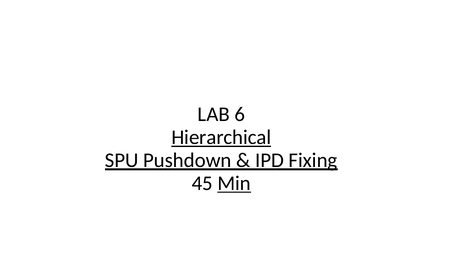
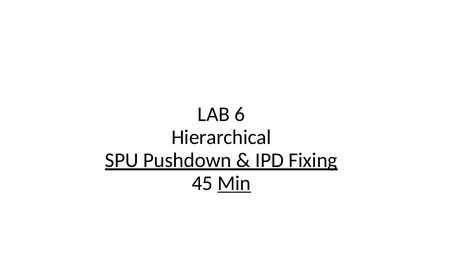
Hierarchical underline: present -> none (221, 137)
